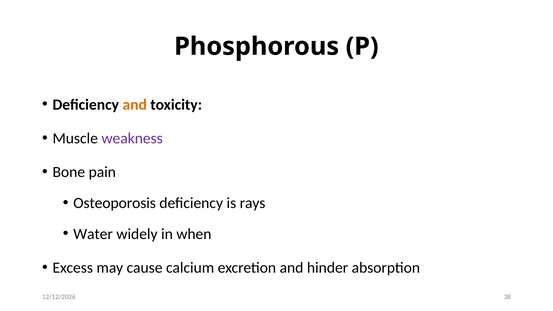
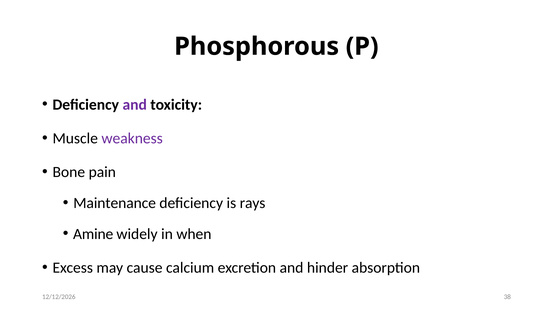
and colour: orange -> purple (135, 105)
Osteoporosis: Osteoporosis -> Maintenance (115, 203)
Water: Water -> Amine (93, 234)
